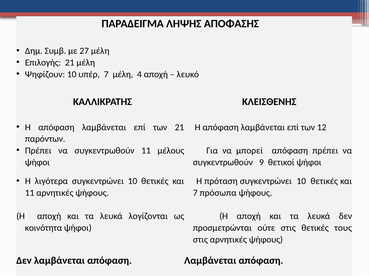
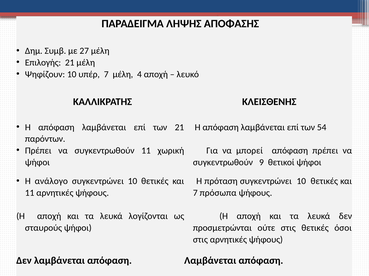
12: 12 -> 54 (322, 128)
μέλους: μέλους -> χωρική (171, 151)
λιγότερα: λιγότερα -> ανάλογο (51, 182)
κοινότητα: κοινότητα -> σταυρούς (43, 228)
τους: τους -> όσοι (343, 228)
